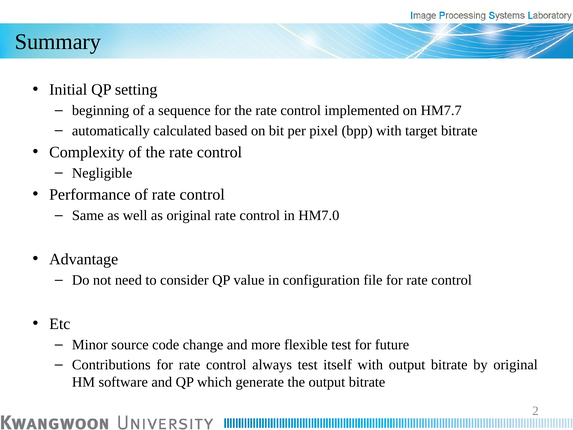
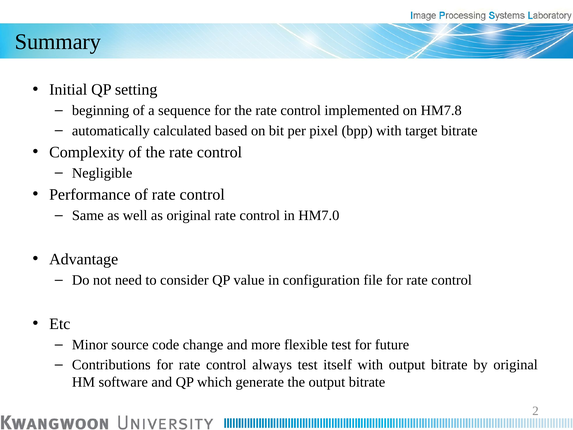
HM7.7: HM7.7 -> HM7.8 (441, 111)
